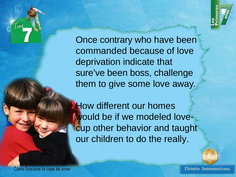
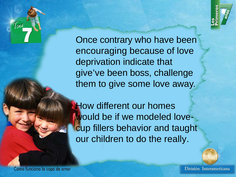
commanded: commanded -> encouraging (101, 51)
sure’ve: sure’ve -> give’ve (90, 73)
other: other -> fillers (103, 128)
